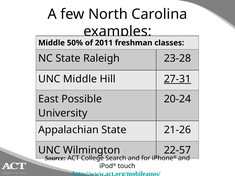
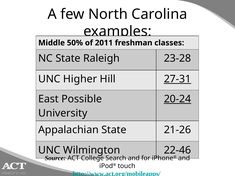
UNC Middle: Middle -> Higher (80, 79)
20-24 underline: none -> present (177, 99)
22-57: 22-57 -> 22-46 (177, 150)
